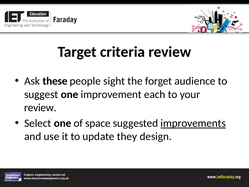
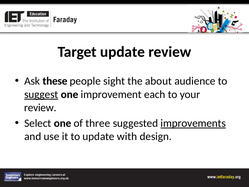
Target criteria: criteria -> update (123, 52)
forget: forget -> about (158, 81)
suggest underline: none -> present (41, 94)
space: space -> three (98, 123)
they: they -> with (127, 136)
